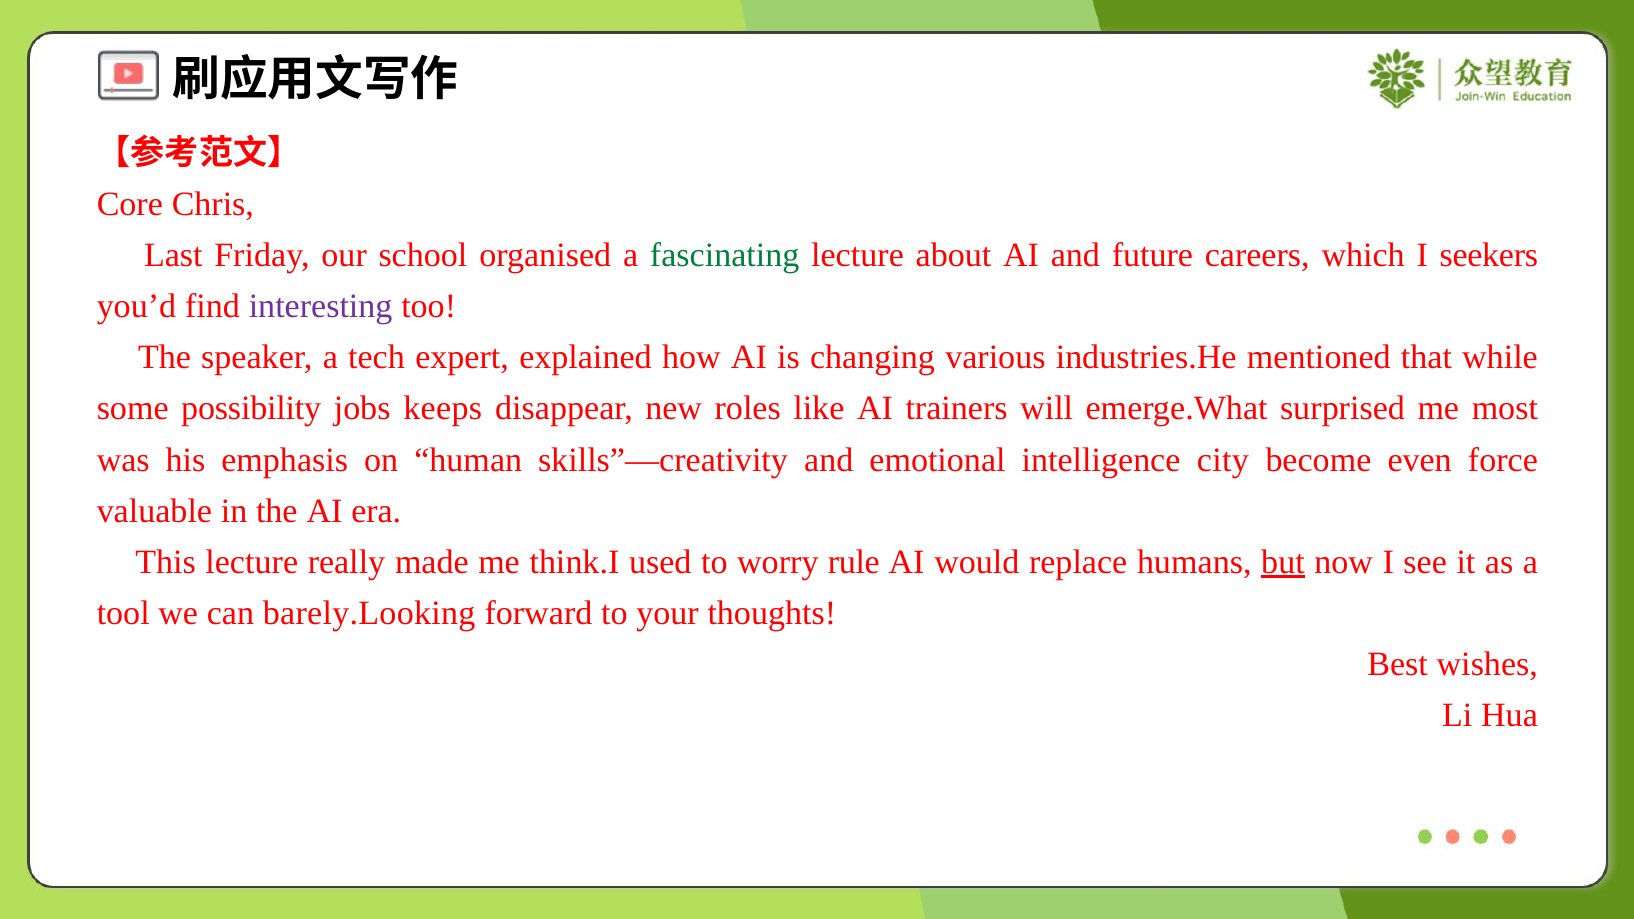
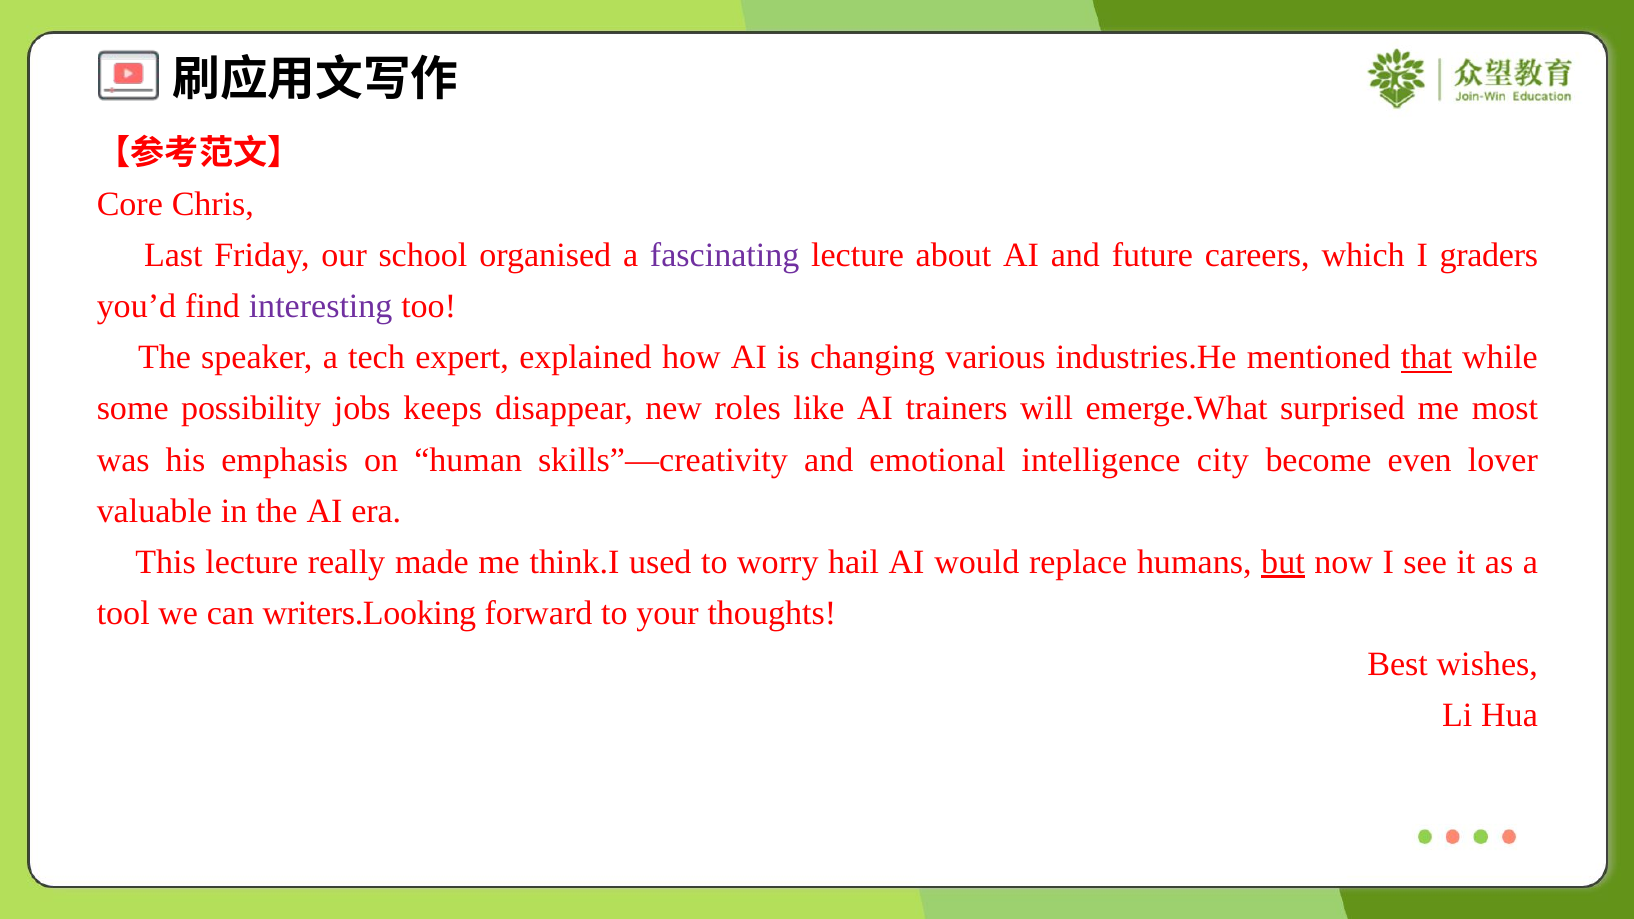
fascinating colour: green -> purple (725, 256)
seekers: seekers -> graders (1489, 256)
that underline: none -> present (1426, 358)
force: force -> lover (1503, 460)
rule: rule -> hail (854, 562)
barely.Looking: barely.Looking -> writers.Looking (369, 613)
